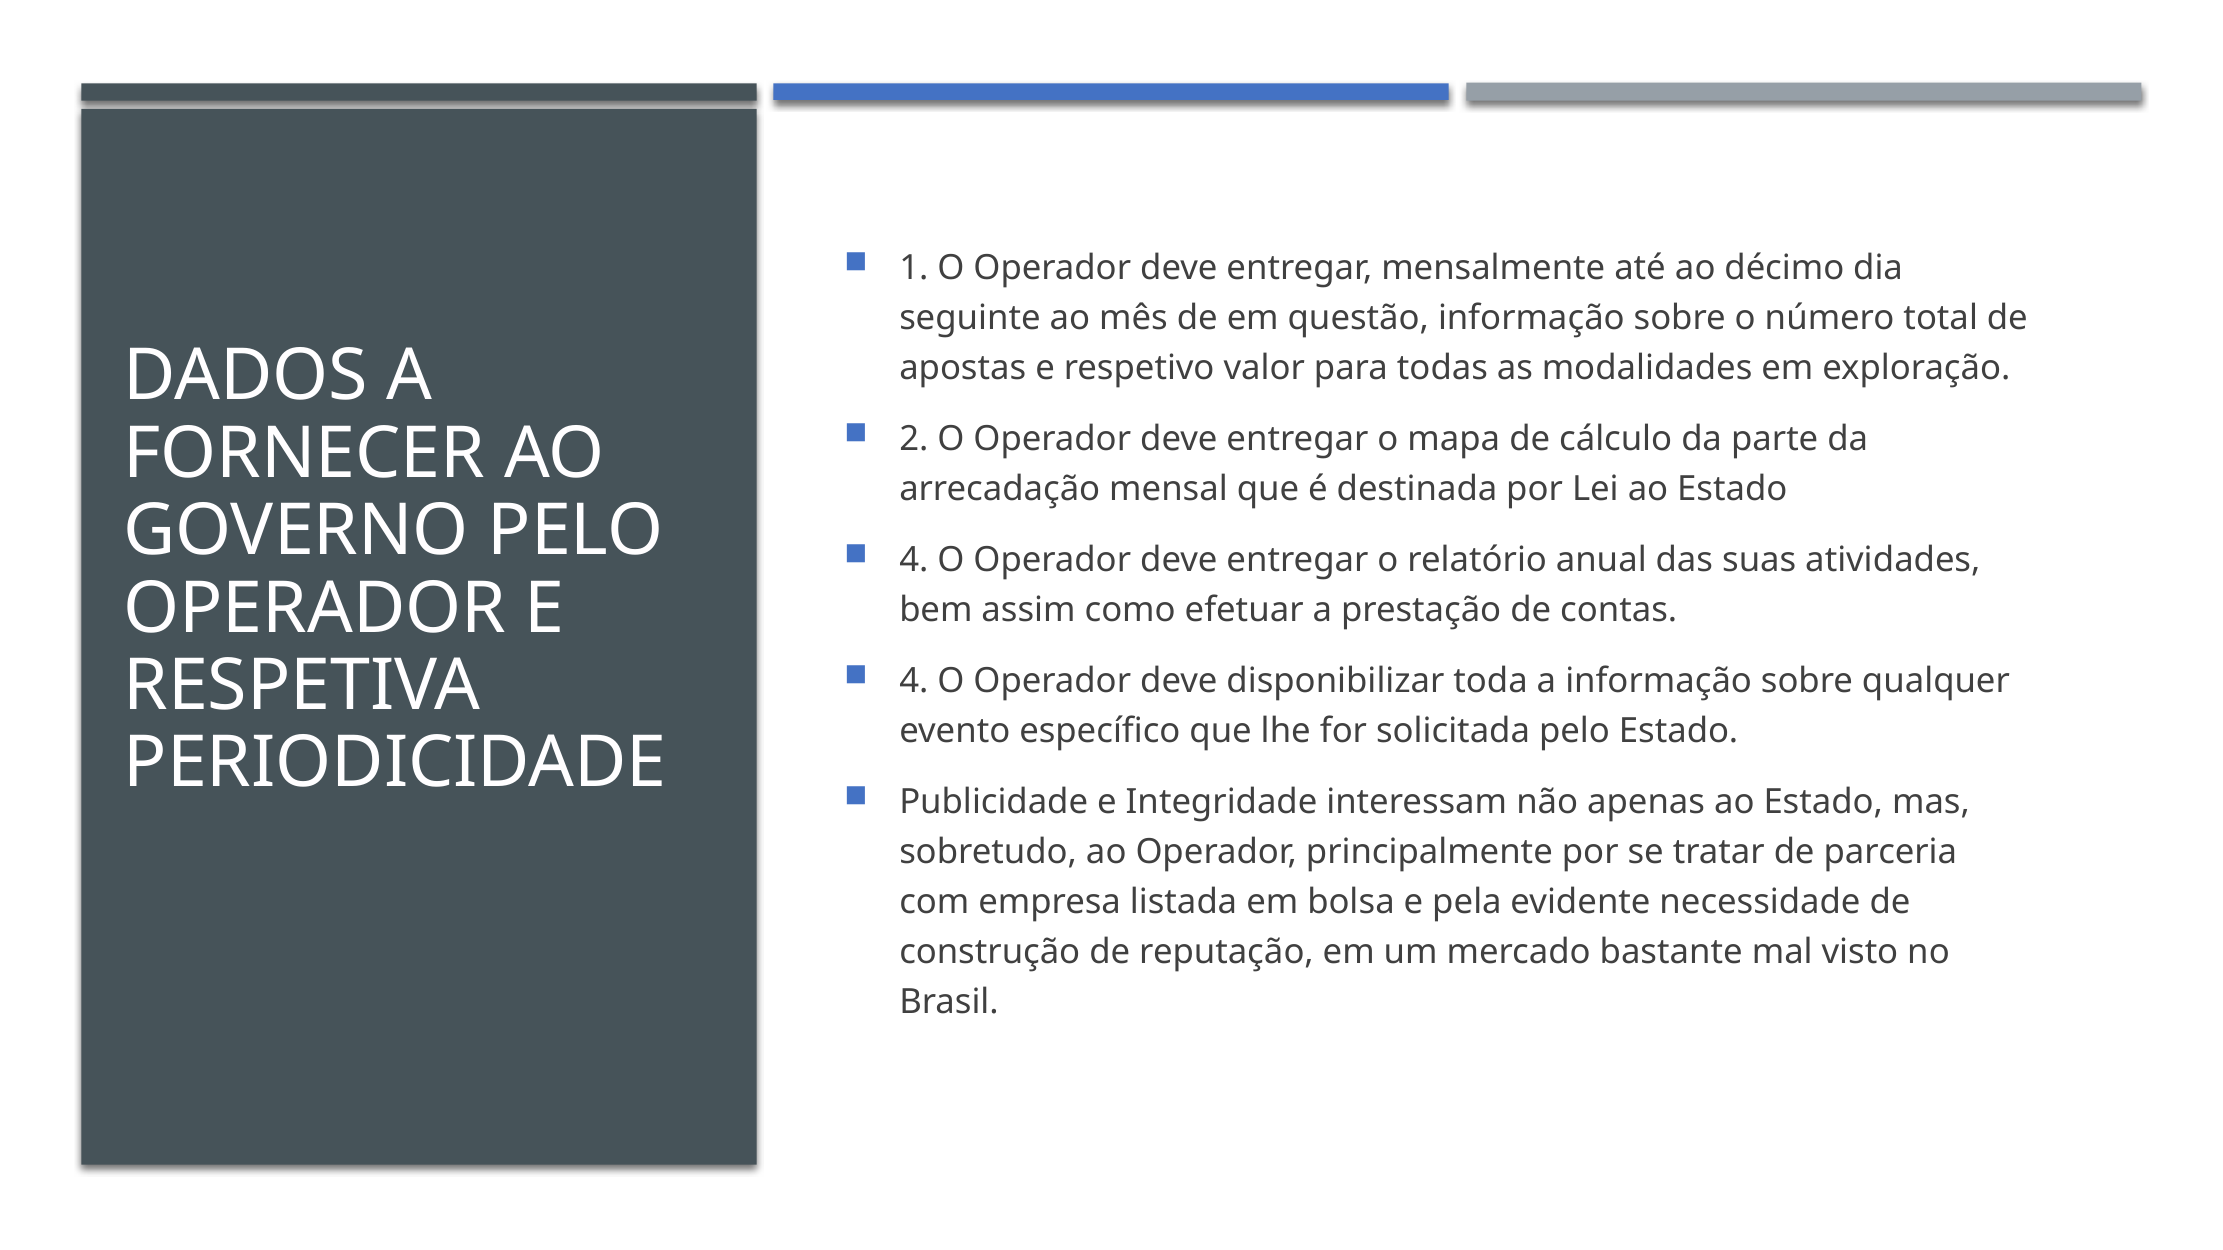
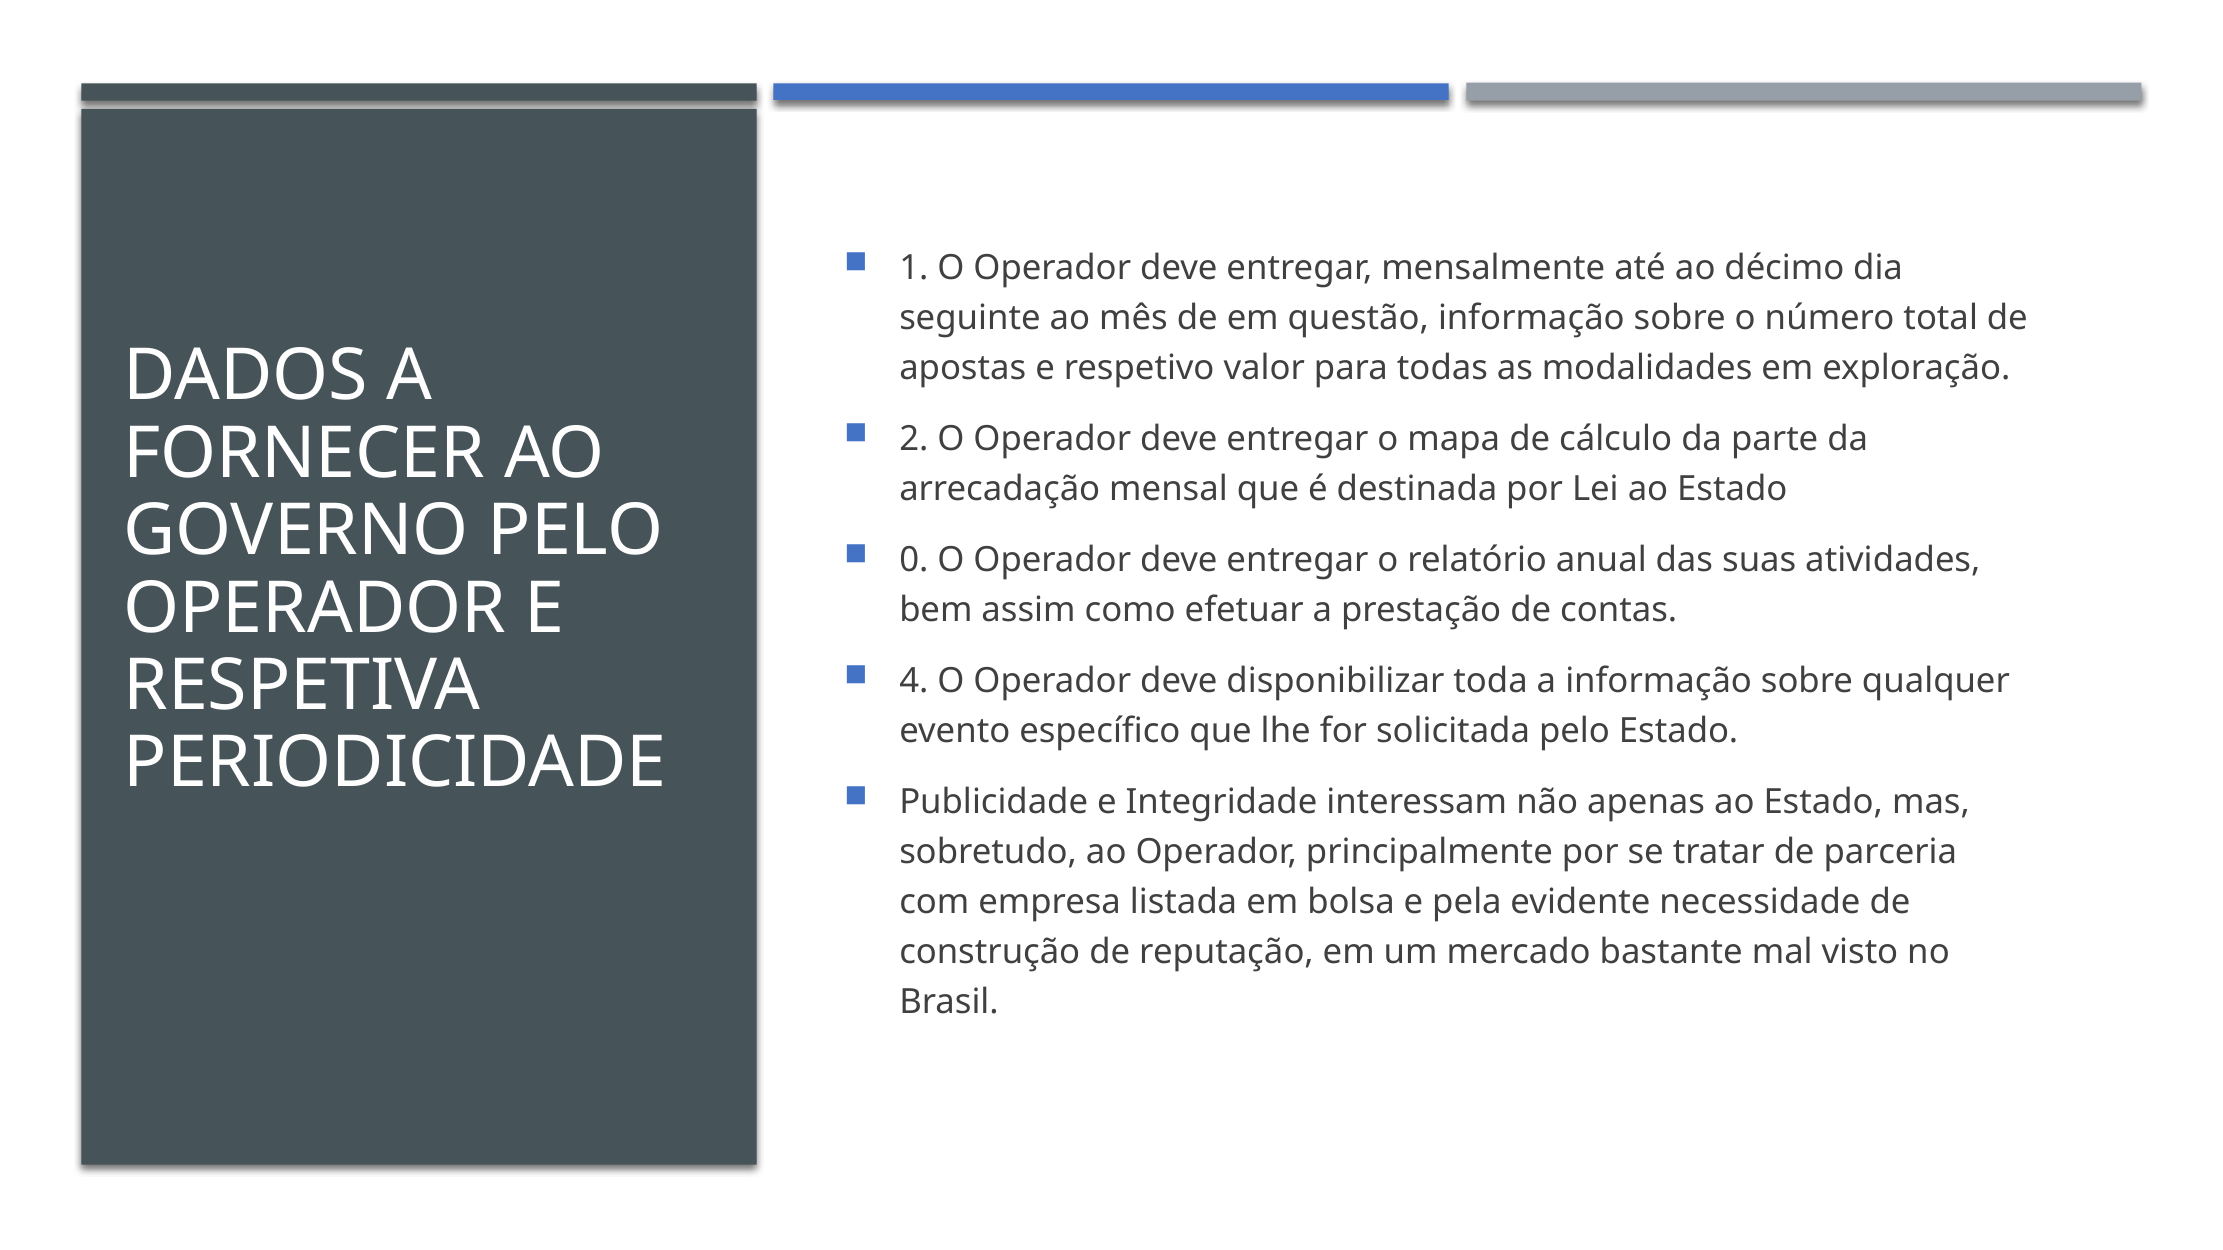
4: 4 -> 0 (914, 560)
